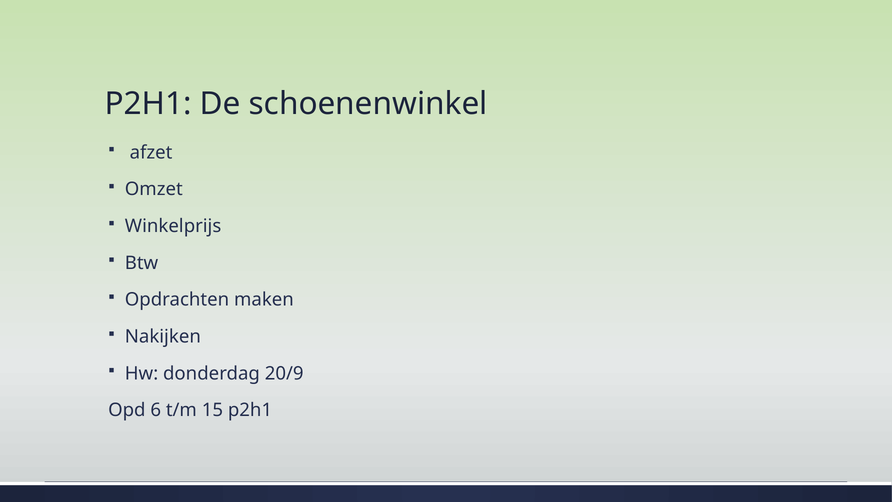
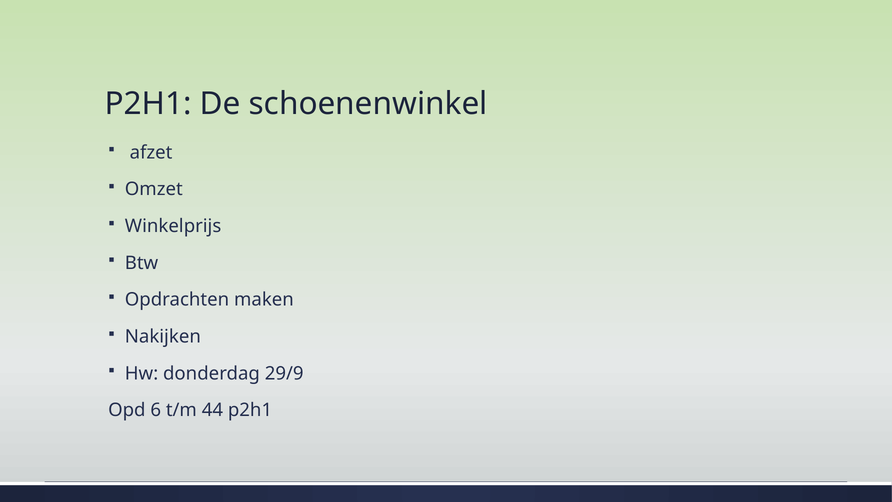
20/9: 20/9 -> 29/9 (284, 373)
15: 15 -> 44 (212, 410)
